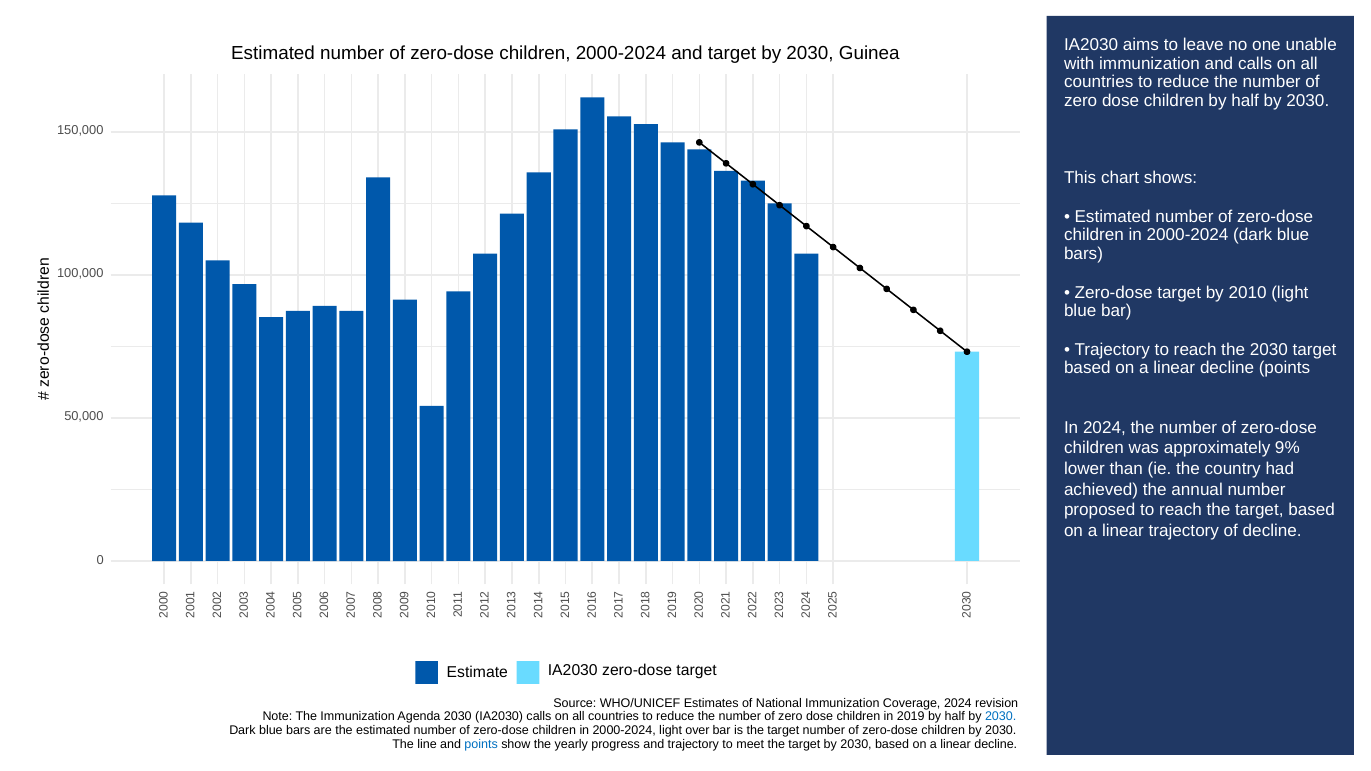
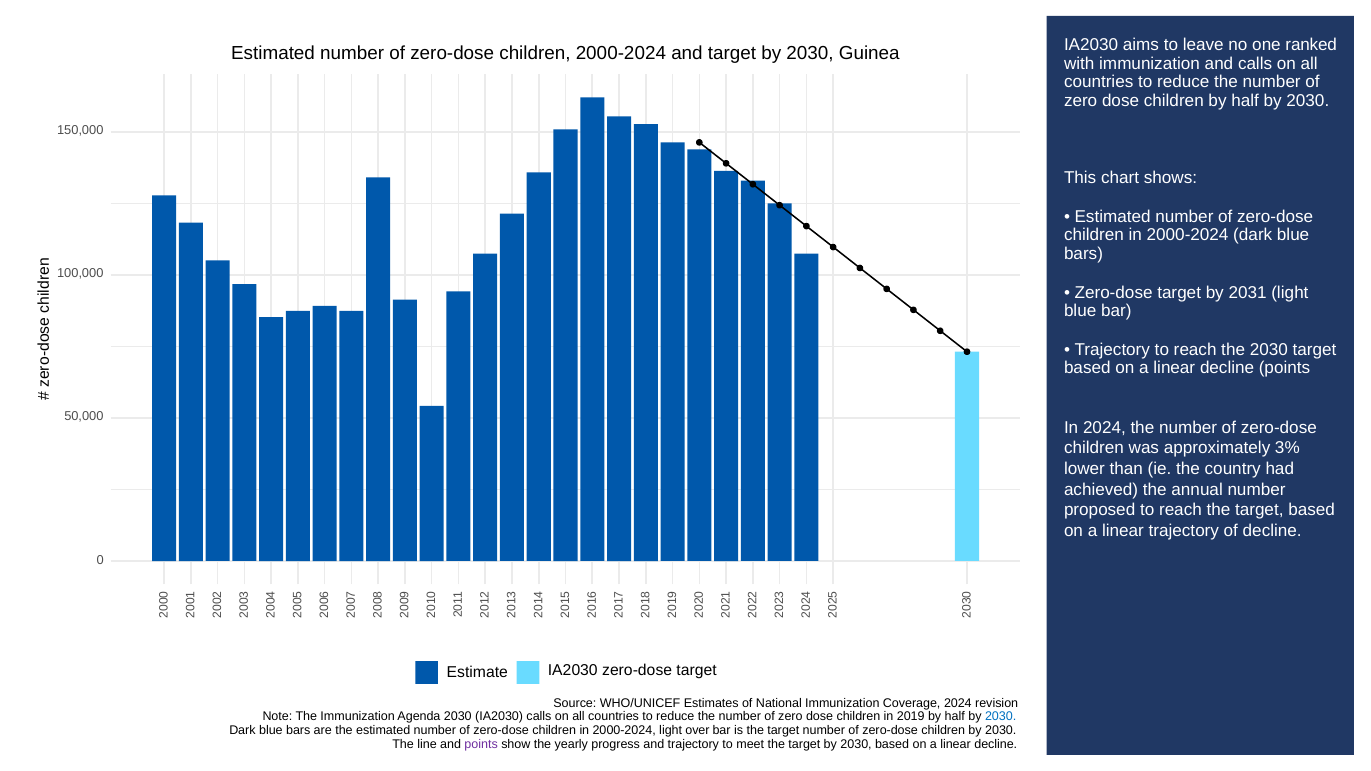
unable: unable -> ranked (1311, 45)
2010: 2010 -> 2031 (1248, 293)
9%: 9% -> 3% (1287, 448)
points colour: blue -> purple (481, 744)
